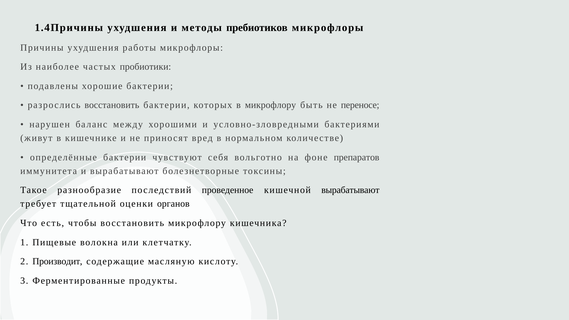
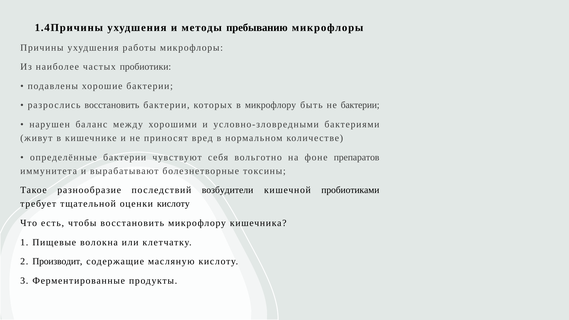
пребиотиков: пребиотиков -> пребыванию (257, 28)
не переносе: переносе -> бактерии (360, 105)
проведенное: проведенное -> возбудители (228, 190)
кишечной вырабатывают: вырабатывают -> пробиотиками (350, 190)
оценки органов: органов -> кислоту (173, 204)
